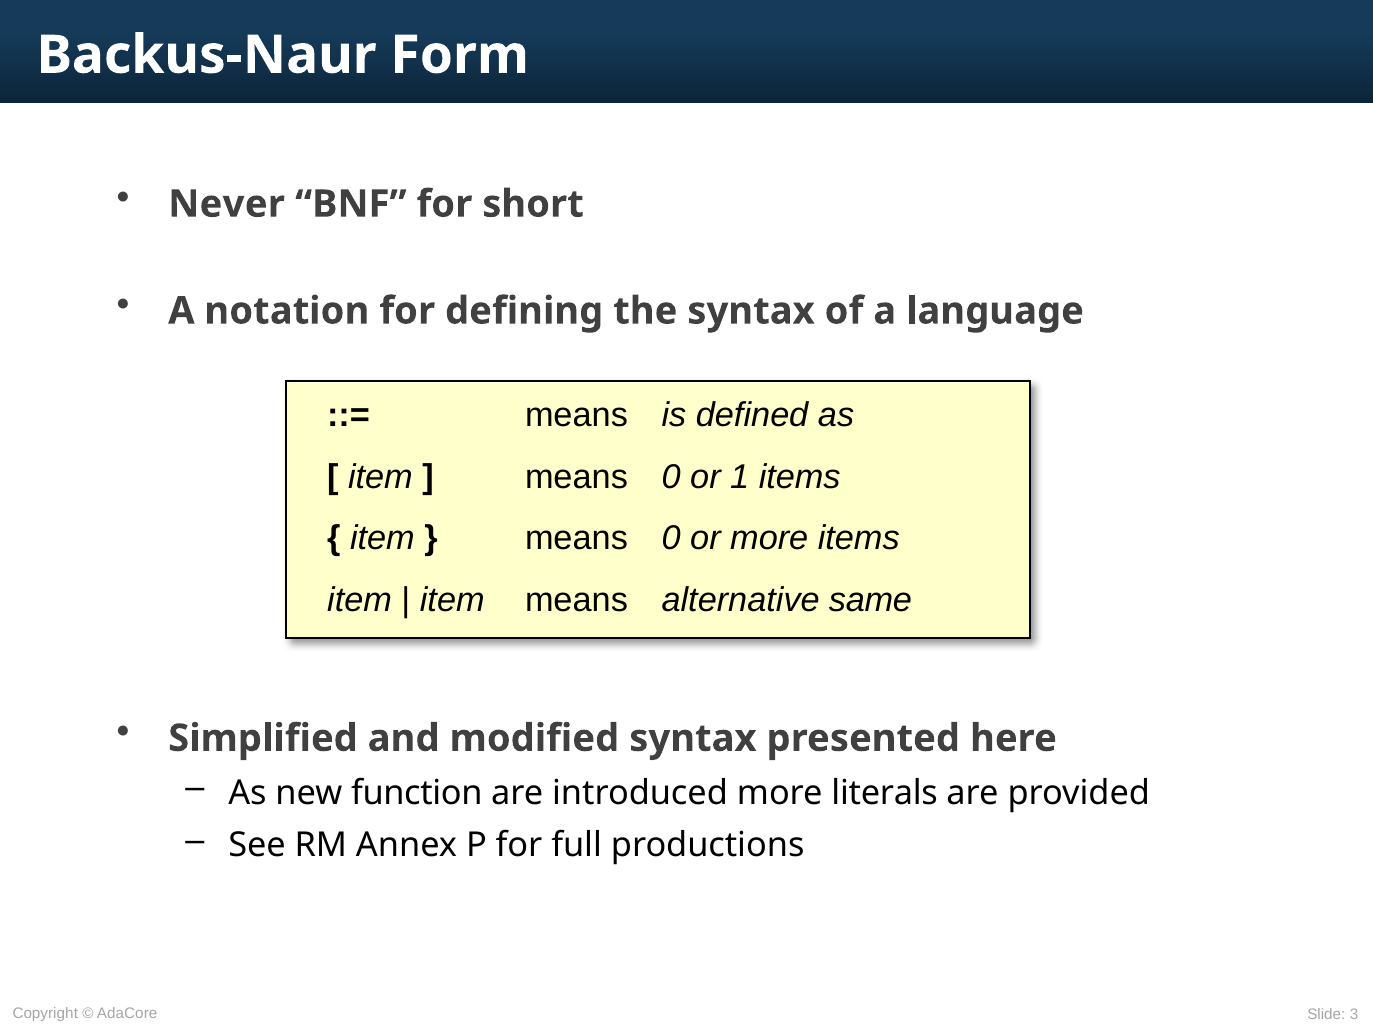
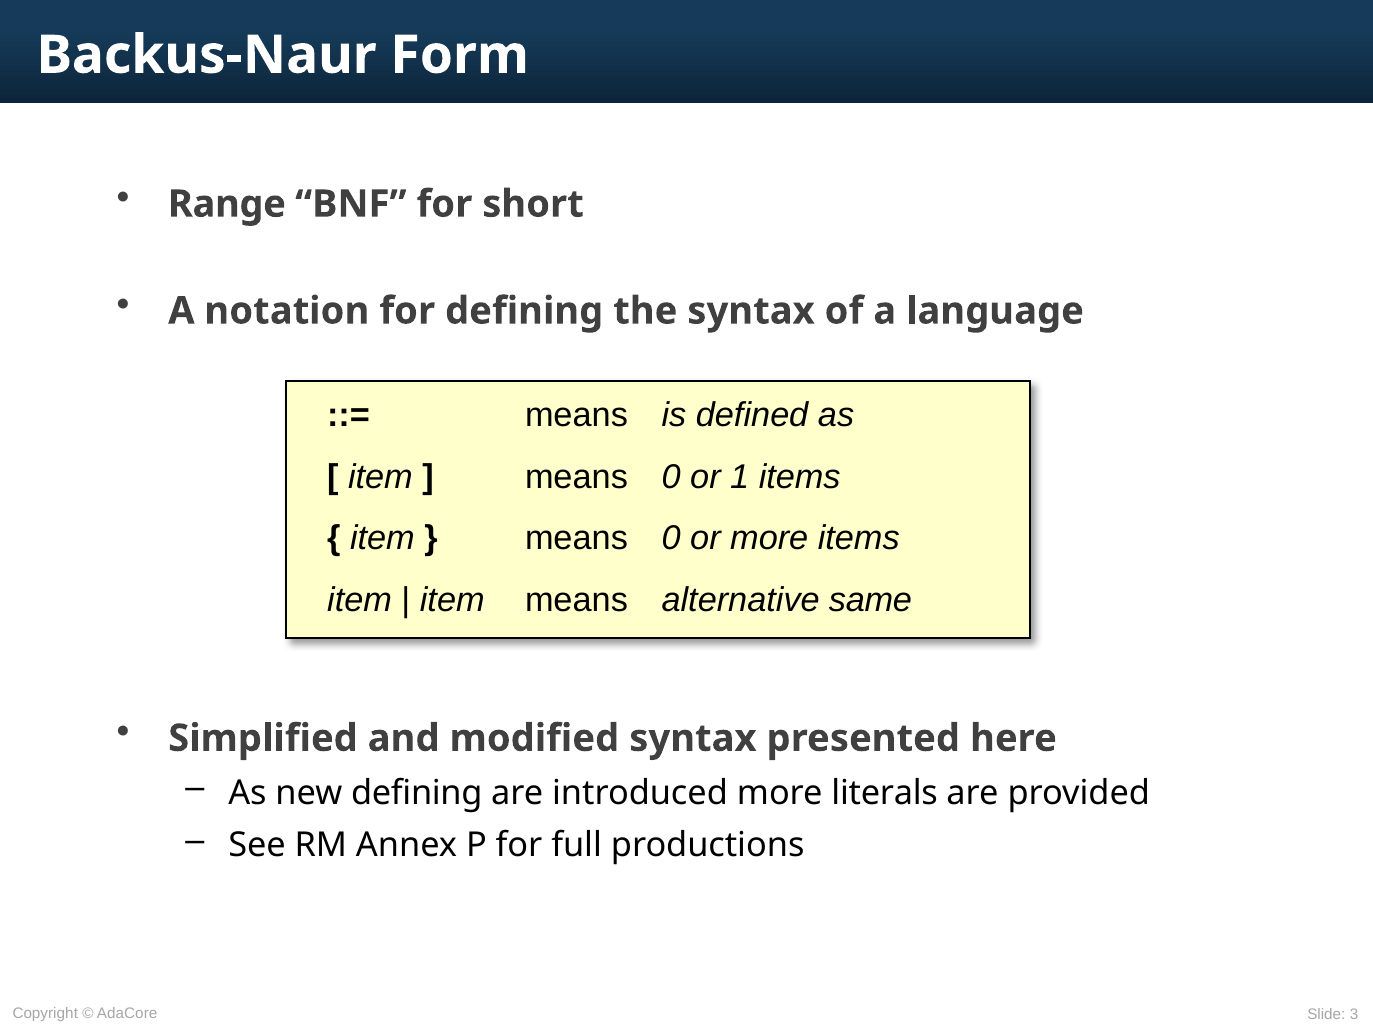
Never: Never -> Range (227, 204)
new function: function -> defining (417, 793)
